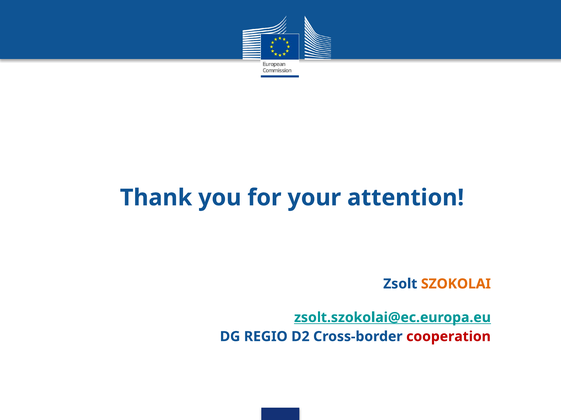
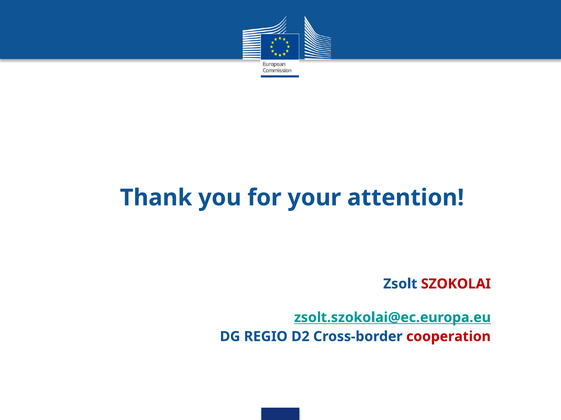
SZOKOLAI colour: orange -> red (456, 284)
